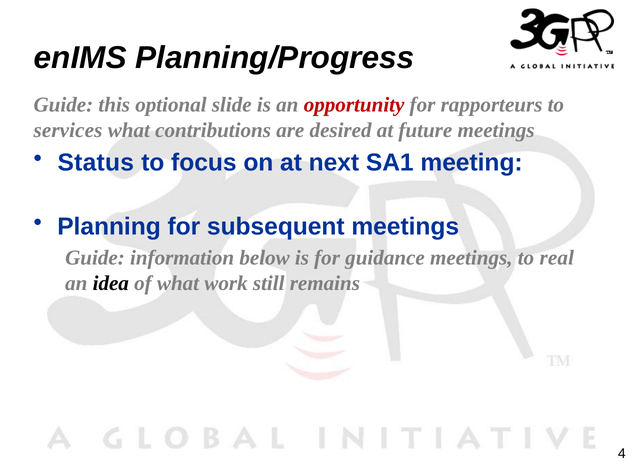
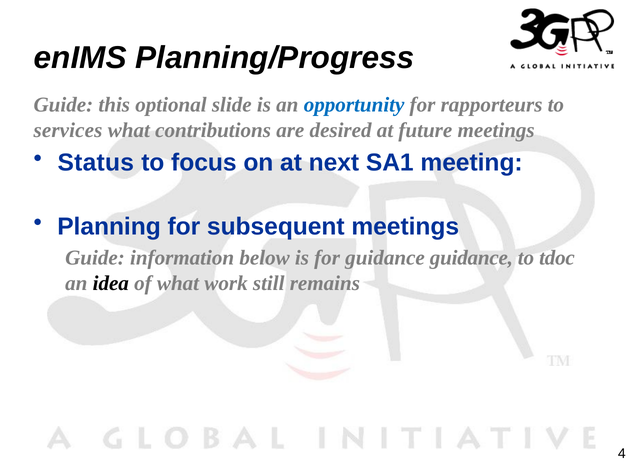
opportunity colour: red -> blue (354, 105)
guidance meetings: meetings -> guidance (471, 258)
real: real -> tdoc (557, 258)
